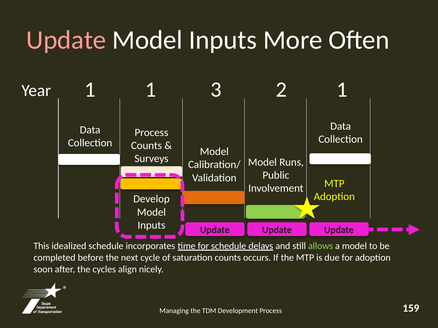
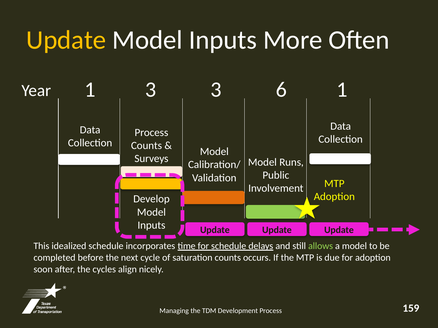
Update colour: pink -> yellow (66, 40)
1 1: 1 -> 3 (151, 90)
2: 2 -> 6 (281, 90)
